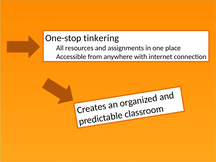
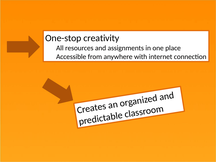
tinkering: tinkering -> creativity (101, 38)
